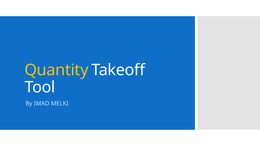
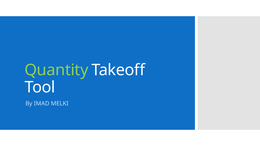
Quantity colour: yellow -> light green (56, 70)
